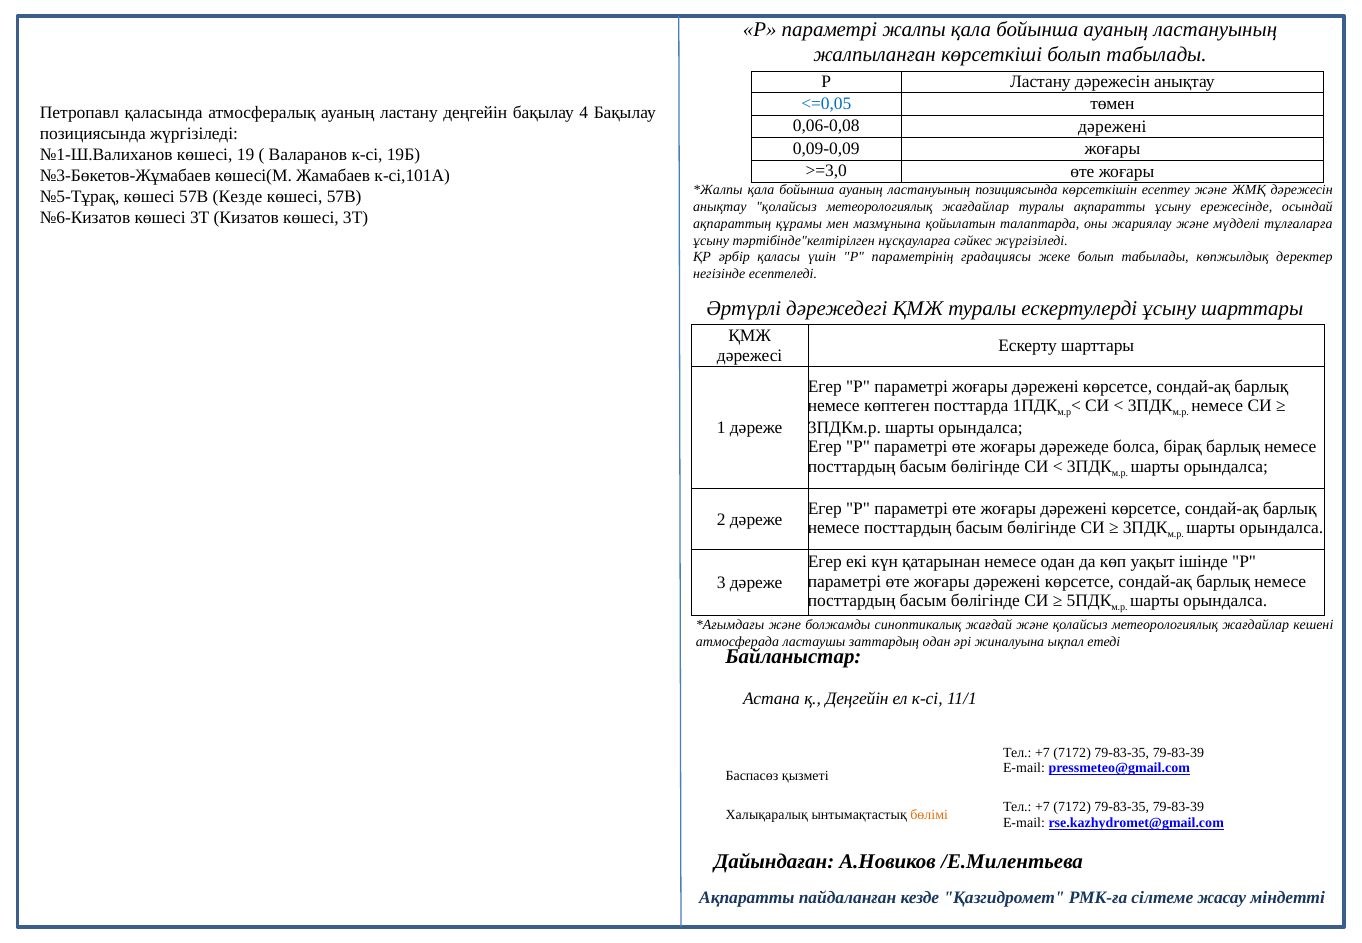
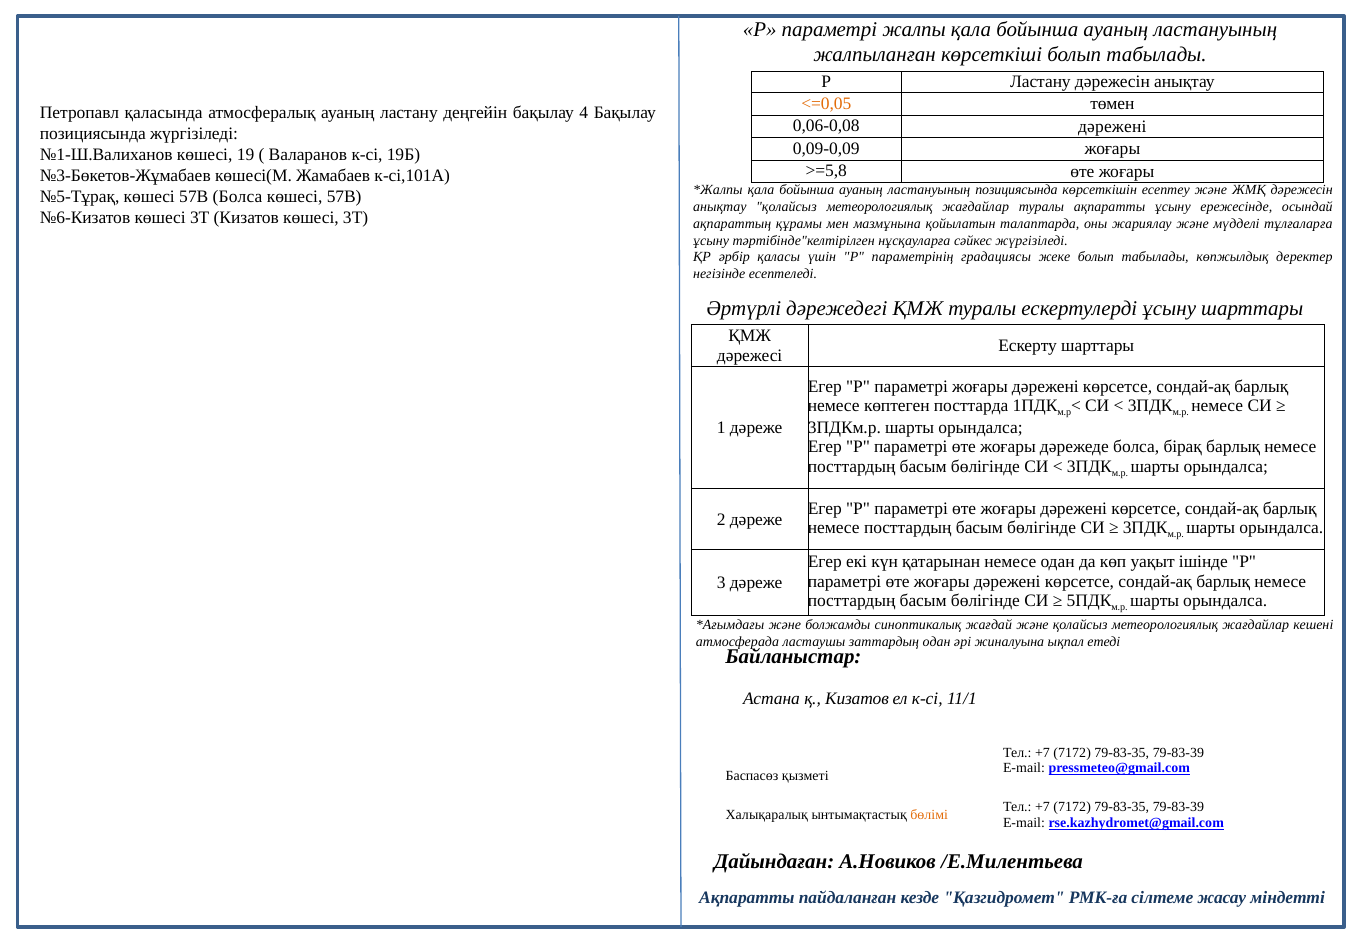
<=0,05 colour: blue -> orange (826, 104)
>=3,0: >=3,0 -> >=5,8 (826, 171)
57В Кезде: Кезде -> Болса (237, 197)
қ Деңгейін: Деңгейін -> Кизатов (857, 699)
